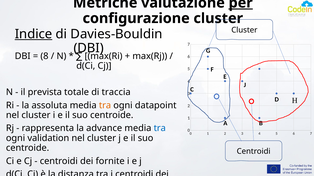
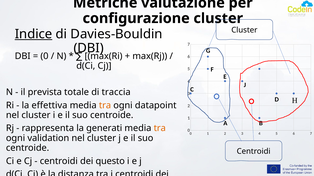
per underline: present -> none (241, 3)
8: 8 -> 0 (44, 56)
assoluta: assoluta -> effettiva (49, 106)
advance: advance -> generati (104, 129)
tra colour: blue -> orange (160, 129)
fornite: fornite -> questo (110, 162)
